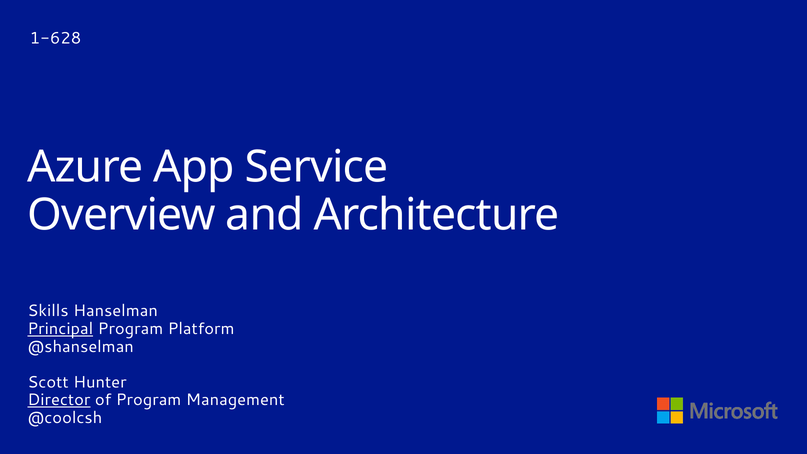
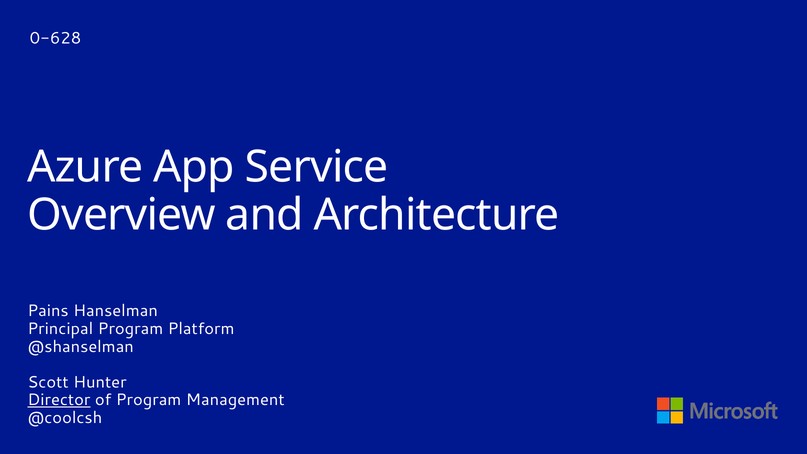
1-628: 1-628 -> 0-628 (55, 38)
Skills: Skills -> Pains (48, 311)
Principal underline: present -> none (60, 329)
